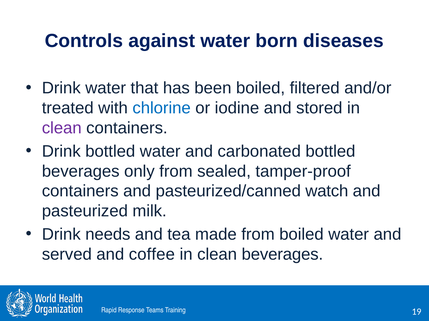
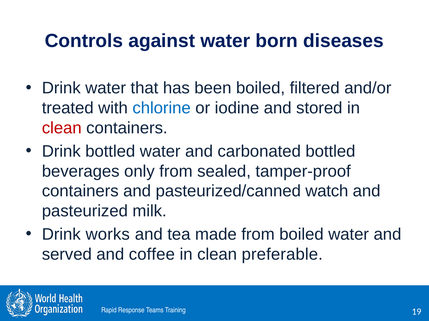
clean colour: purple -> red (62, 128)
needs: needs -> works (108, 235)
clean beverages: beverages -> preferable (282, 255)
